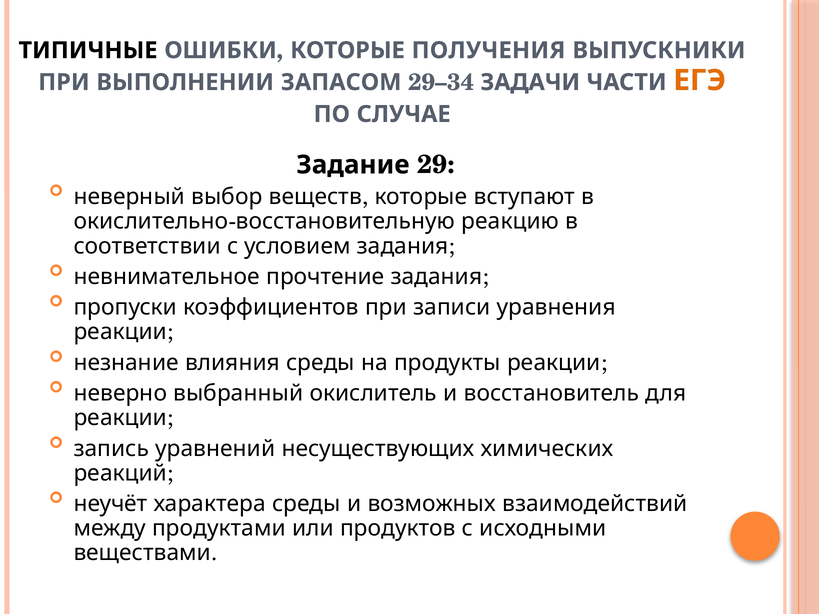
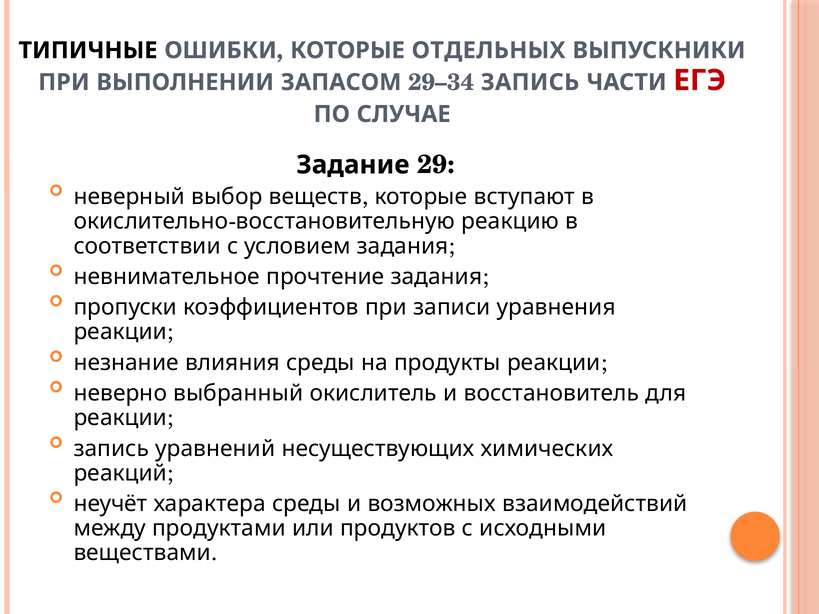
ПОЛУЧЕНИЯ: ПОЛУЧЕНИЯ -> ОТДЕЛЬНЫХ (488, 50)
29–34 ЗАДАЧИ: ЗАДАЧИ -> ЗАПИСЬ (530, 82)
ЕГЭ colour: orange -> red (700, 80)
